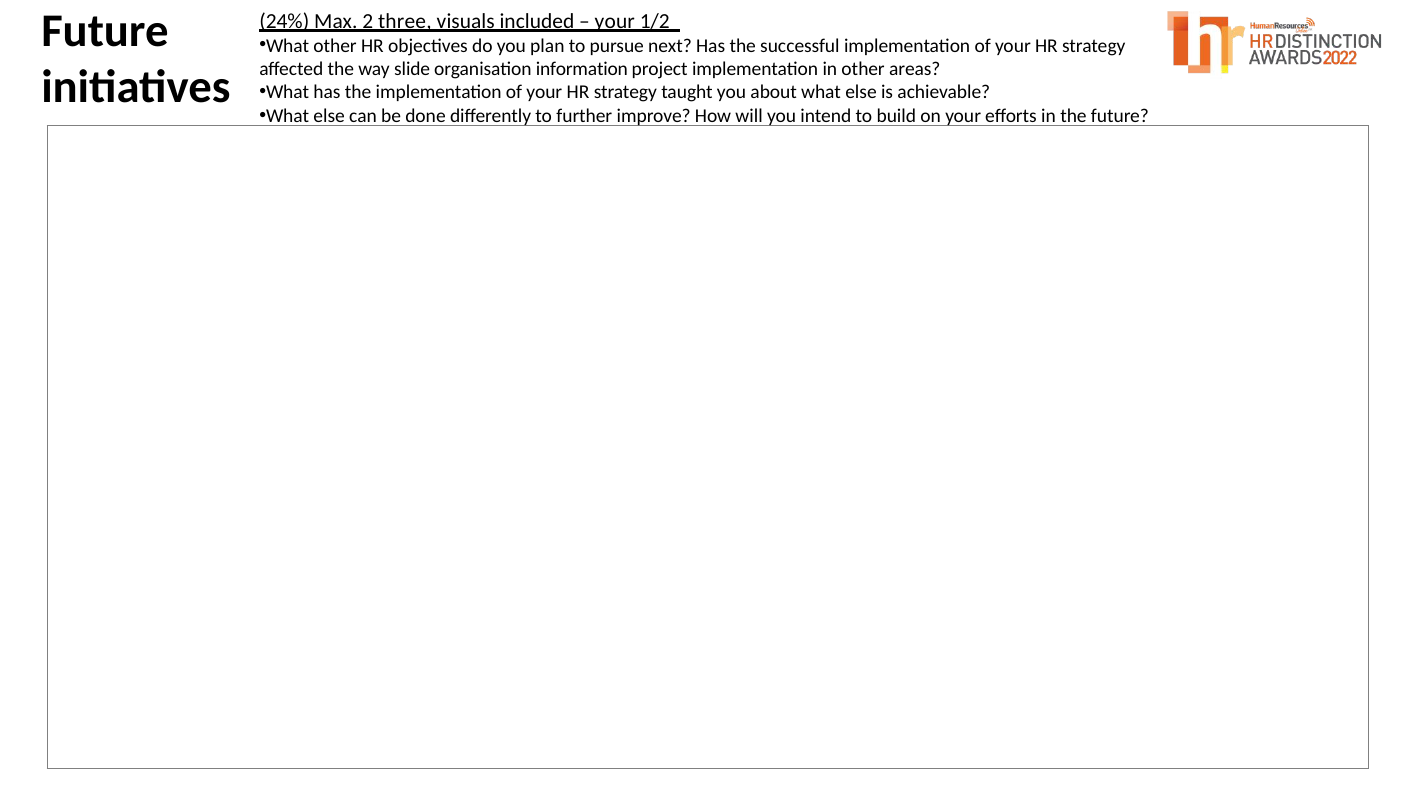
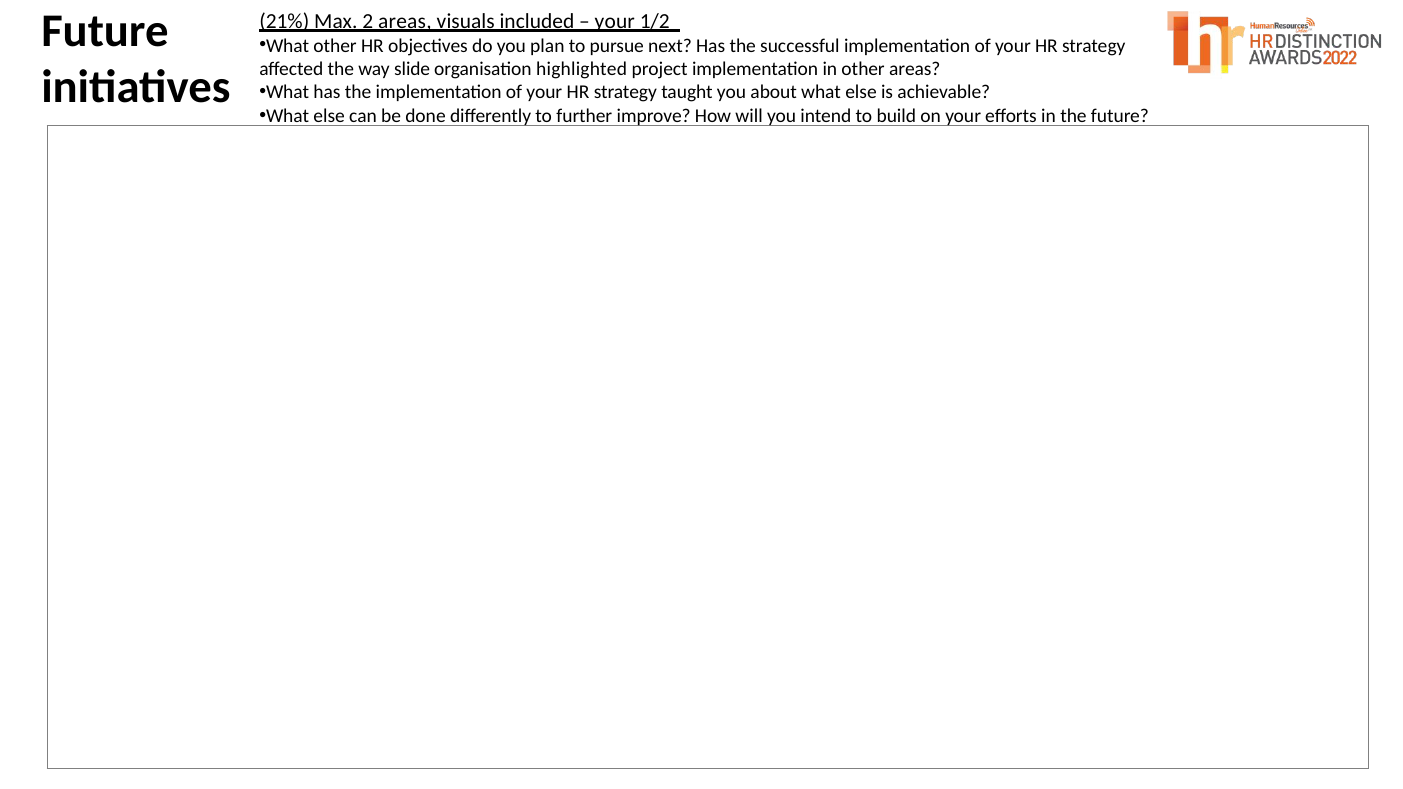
24%: 24% -> 21% (284, 21)
2 three: three -> areas (405, 21)
information: information -> highlighted (582, 69)
